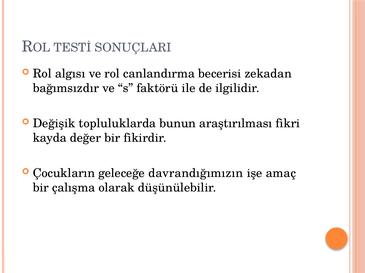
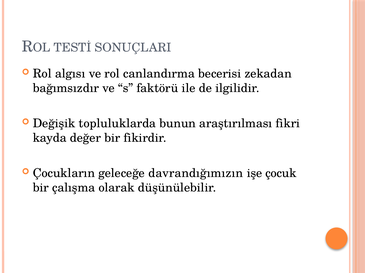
amaç: amaç -> çocuk (281, 174)
